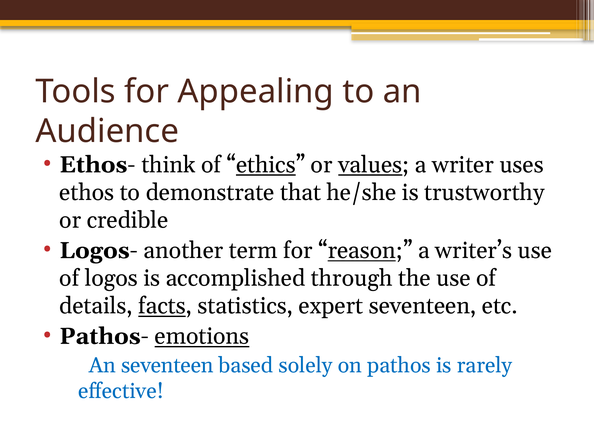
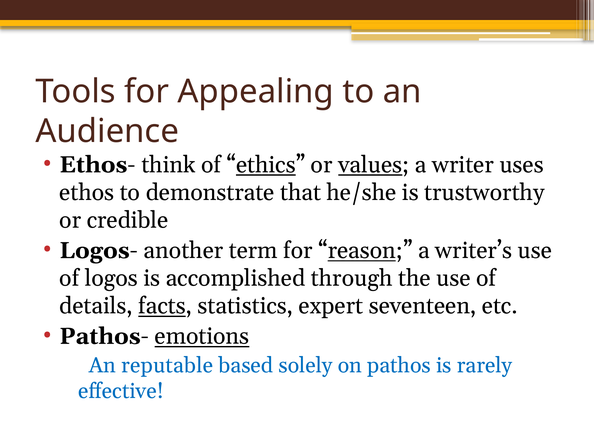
An seventeen: seventeen -> reputable (167, 365)
